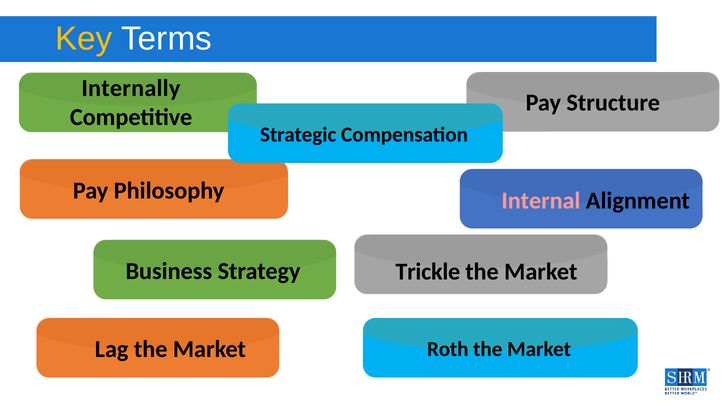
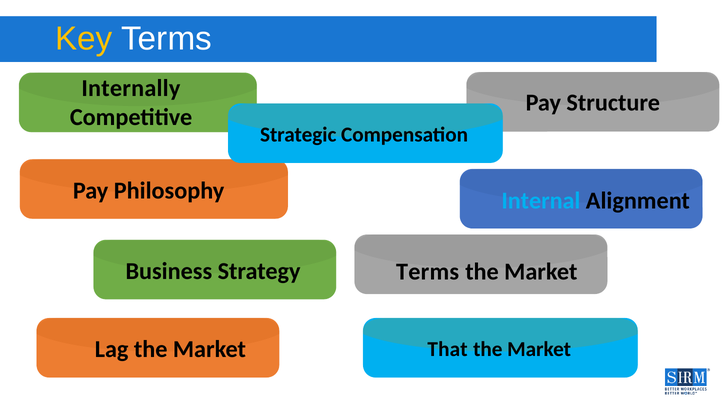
Internal colour: pink -> light blue (541, 200)
Trickle: Trickle -> Terms (428, 271)
Roth: Roth -> That (448, 349)
